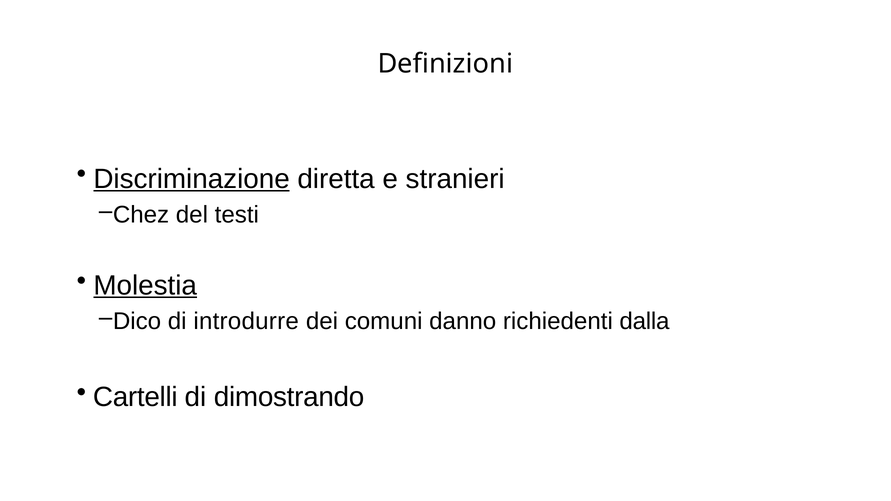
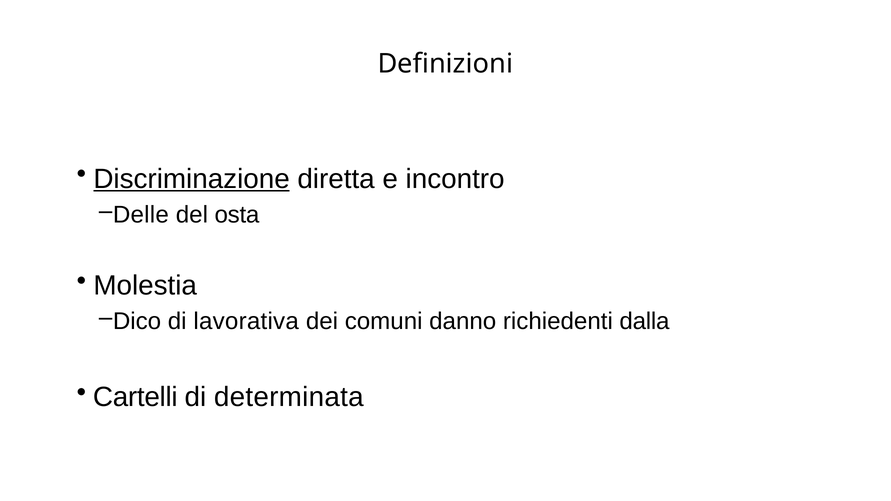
stranieri: stranieri -> incontro (455, 179)
Chez: Chez -> Delle (141, 215)
testi: testi -> osta (237, 215)
Molestia underline: present -> none (145, 285)
introdurre: introdurre -> lavorativa (246, 321)
dimostrando: dimostrando -> determinata (289, 397)
